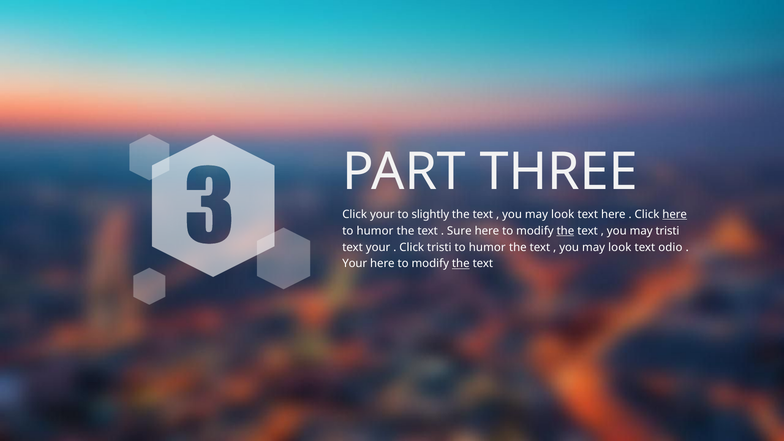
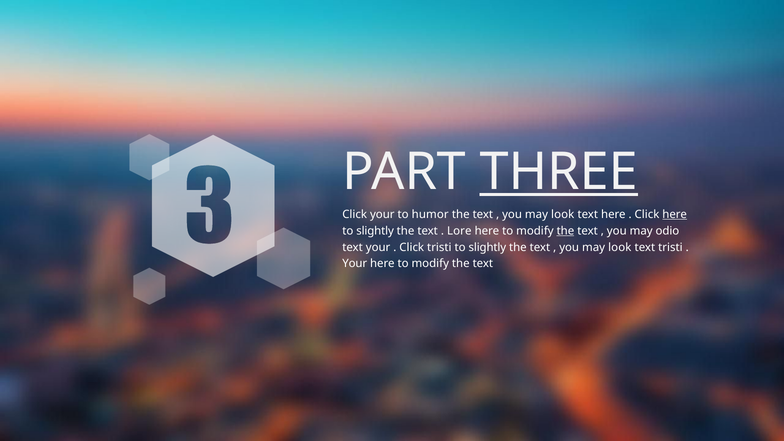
THREE underline: none -> present (559, 172)
slightly: slightly -> humor (430, 214)
humor: humor -> slightly (375, 231)
Sure: Sure -> Lore (459, 231)
may tristi: tristi -> odio (667, 231)
humor: humor -> slightly (487, 247)
text odio: odio -> tristi (670, 247)
the underline: present -> none (461, 264)
